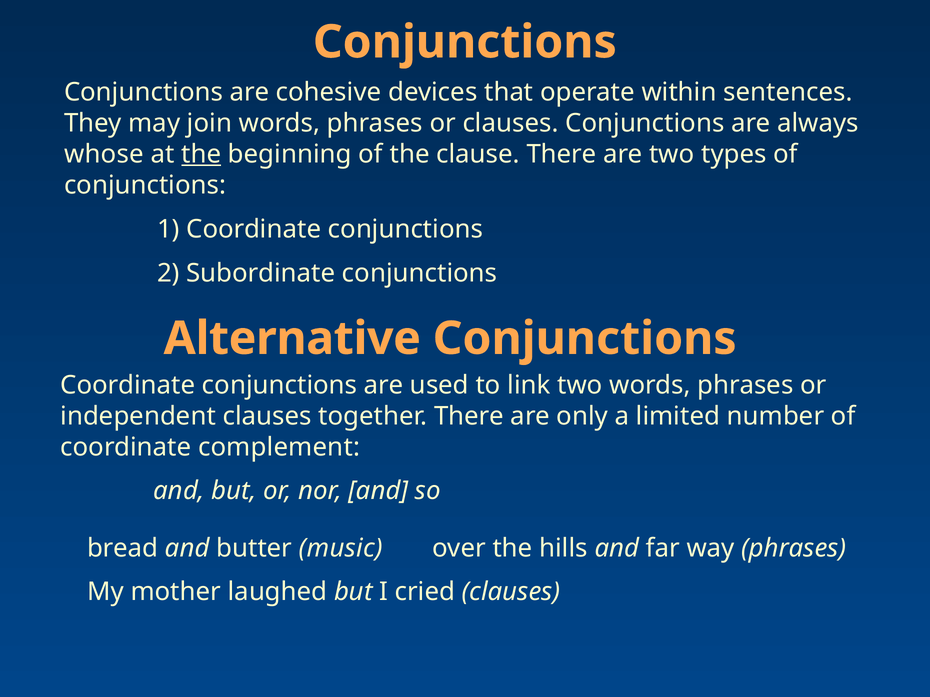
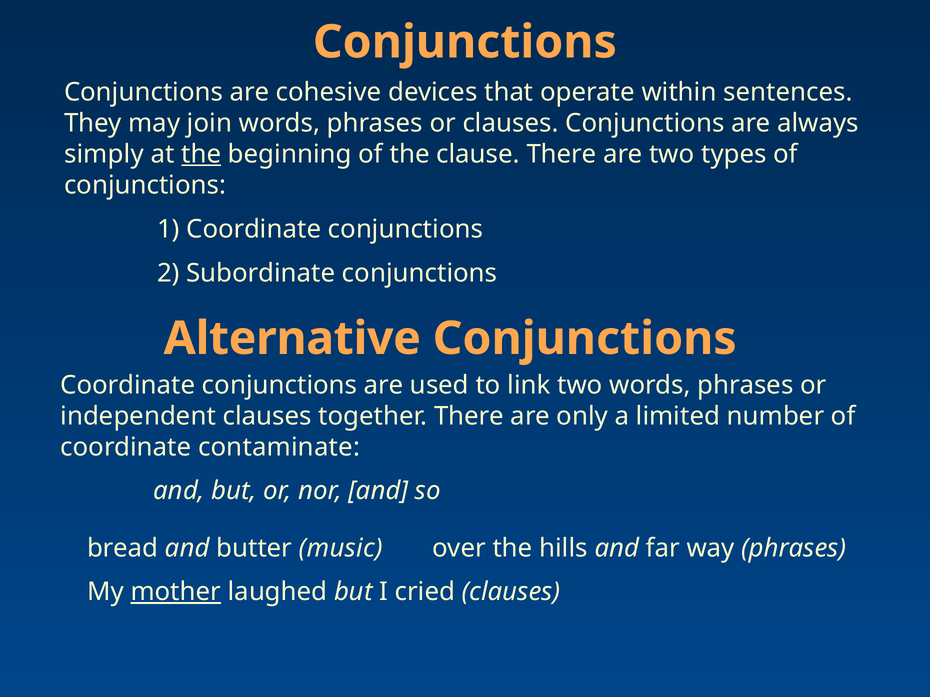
whose: whose -> simply (104, 154)
complement: complement -> contaminate (279, 447)
mother underline: none -> present (176, 592)
